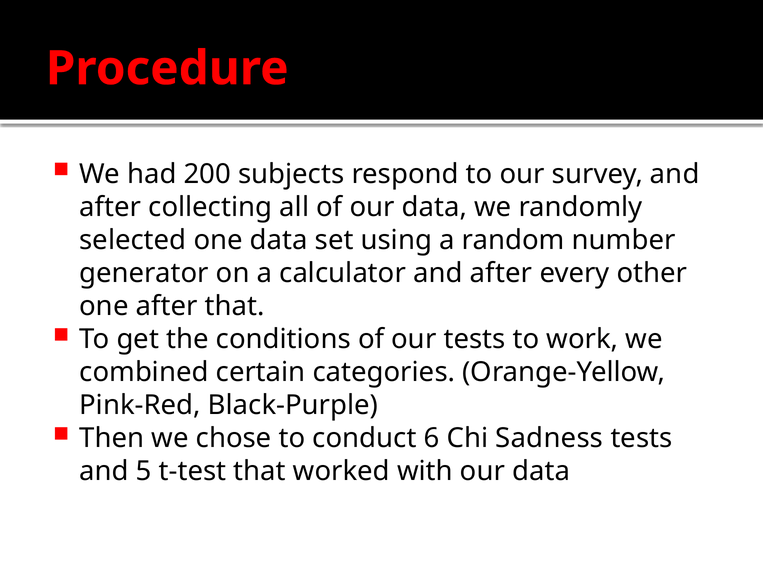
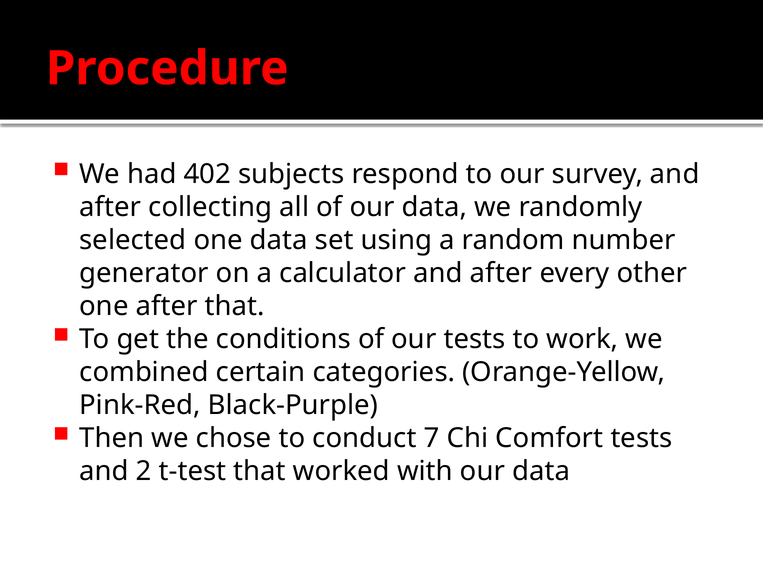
200: 200 -> 402 (207, 174)
6: 6 -> 7 (432, 439)
Sadness: Sadness -> Comfort (549, 439)
5: 5 -> 2 (144, 472)
